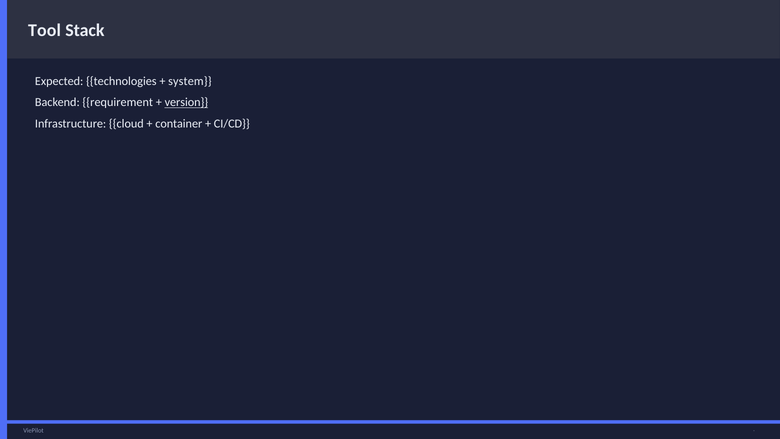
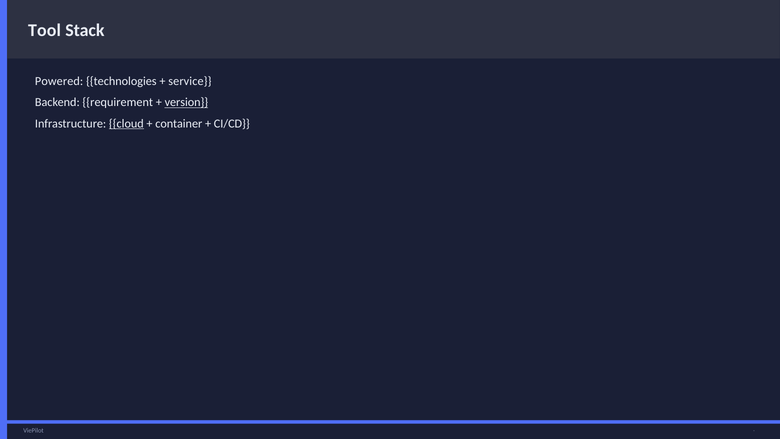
Expected: Expected -> Powered (59, 81)
system: system -> service (190, 81)
cloud underline: none -> present (126, 123)
